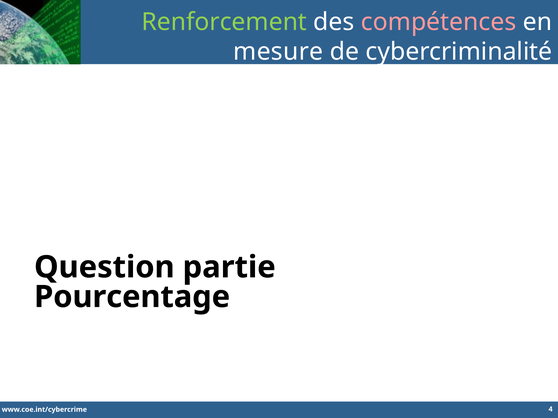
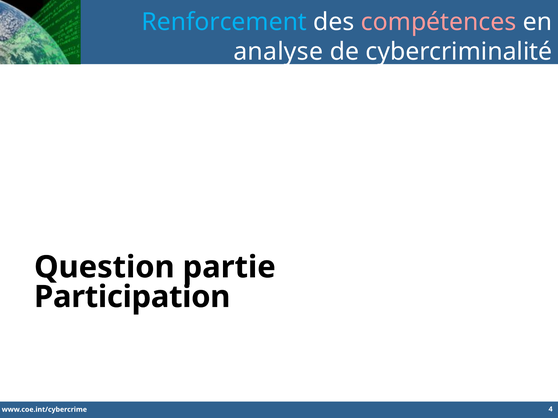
Renforcement colour: light green -> light blue (224, 22)
mesure: mesure -> analyse (278, 52)
Pourcentage: Pourcentage -> Participation (132, 297)
